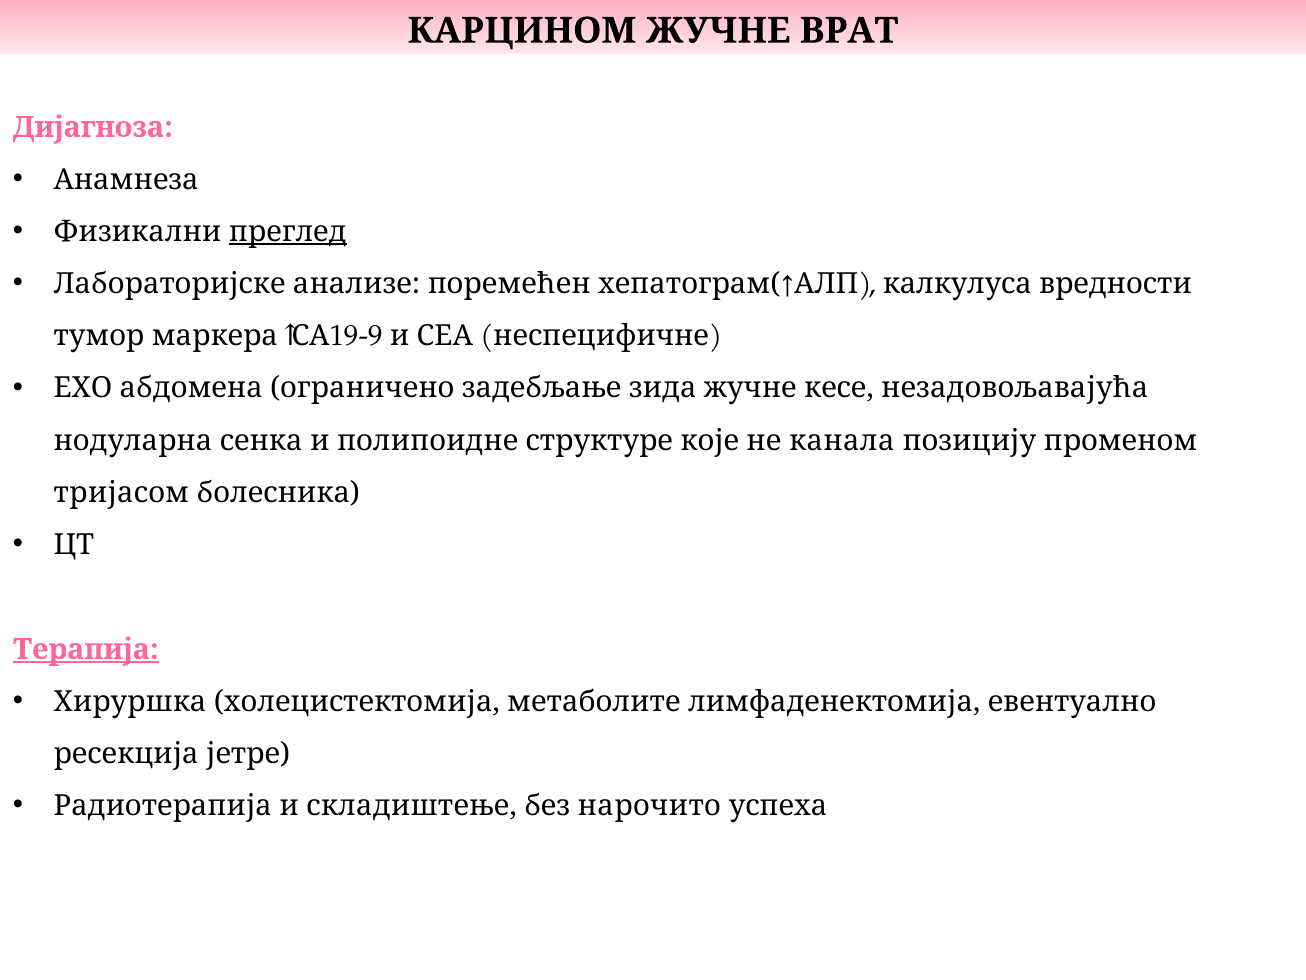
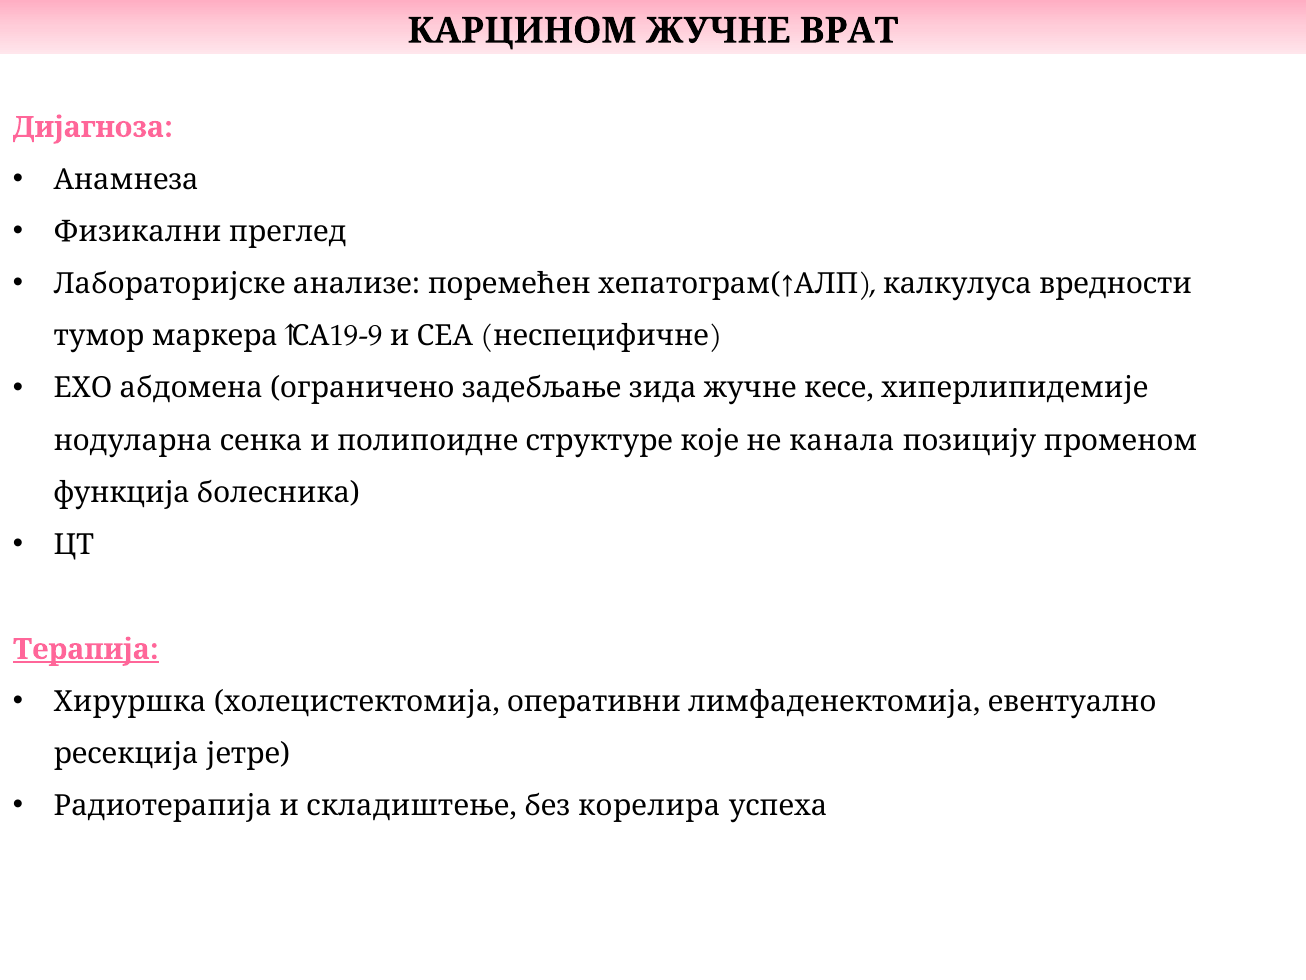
преглед underline: present -> none (288, 232)
незадовољавајућа: незадовољавајућа -> хиперлипидемије (1015, 388)
тријасом: тријасом -> функција (122, 492)
метаболите: метаболите -> оперативни (594, 701)
нарочито: нарочито -> корелира (649, 806)
